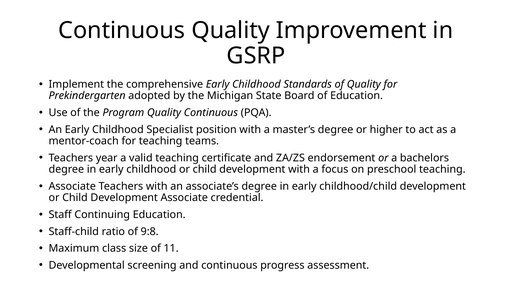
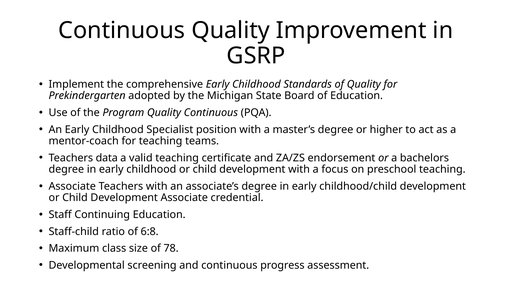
year: year -> data (107, 158)
9:8: 9:8 -> 6:8 (150, 232)
11: 11 -> 78 (171, 248)
